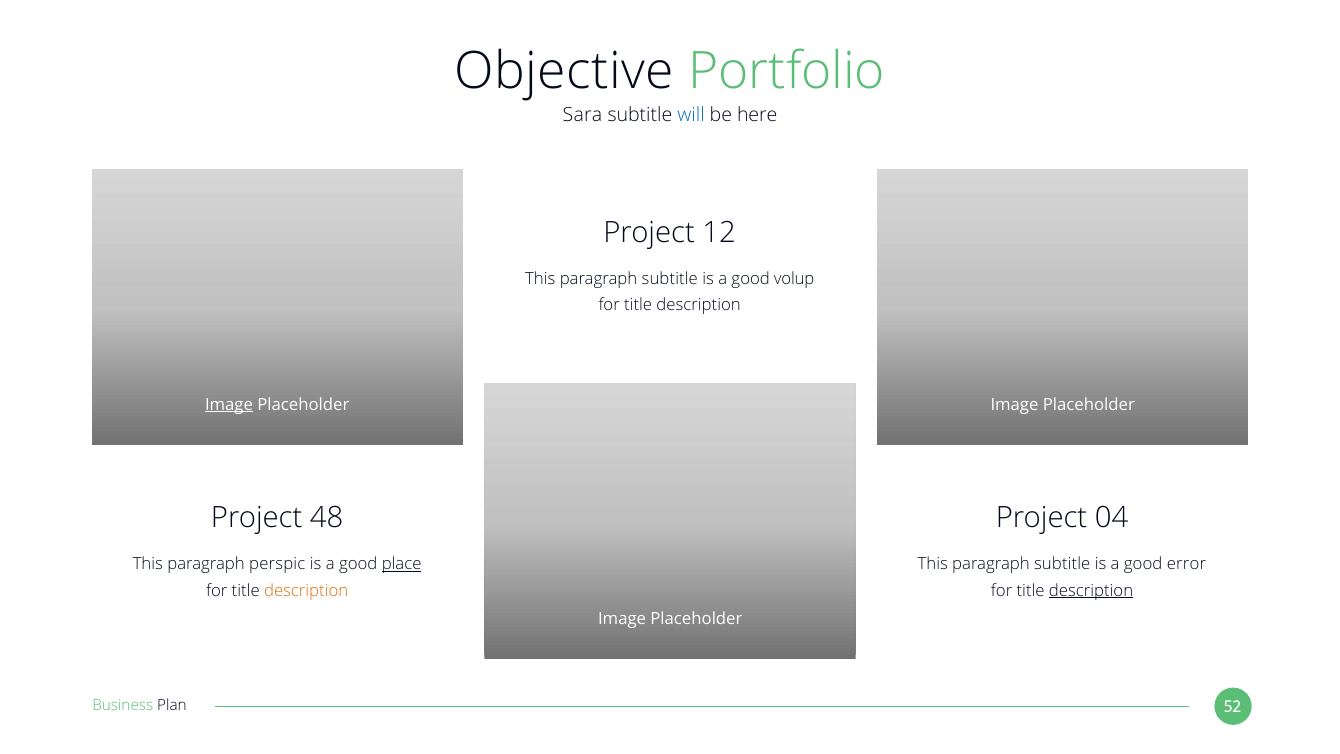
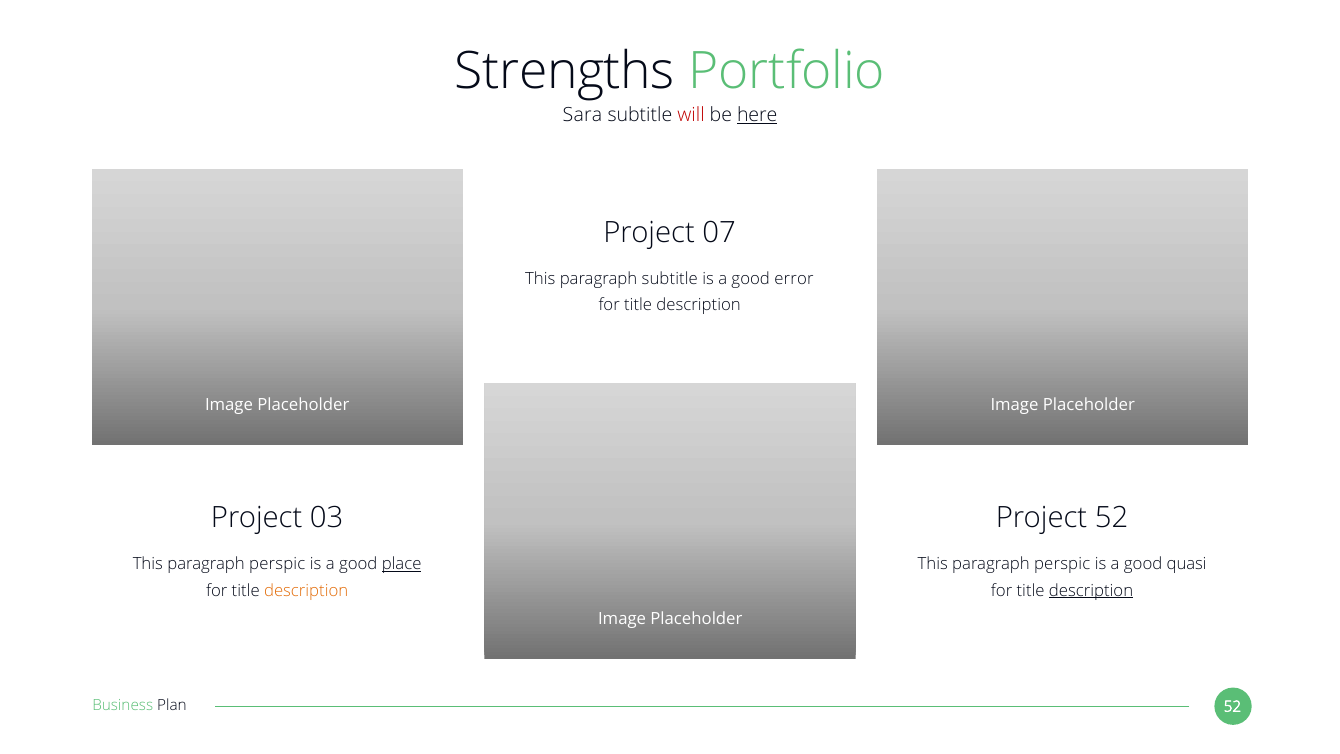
Objective: Objective -> Strengths (565, 71)
will colour: blue -> red (691, 115)
here underline: none -> present (757, 115)
12: 12 -> 07 (719, 233)
volup: volup -> error (794, 279)
Image underline: present -> none (229, 405)
48: 48 -> 03 (327, 518)
Project 04: 04 -> 52 (1112, 518)
subtitle: subtitle -> perspic (1062, 564)
error: error -> quasi (1187, 564)
